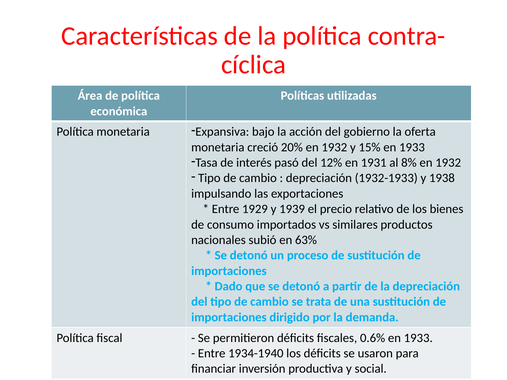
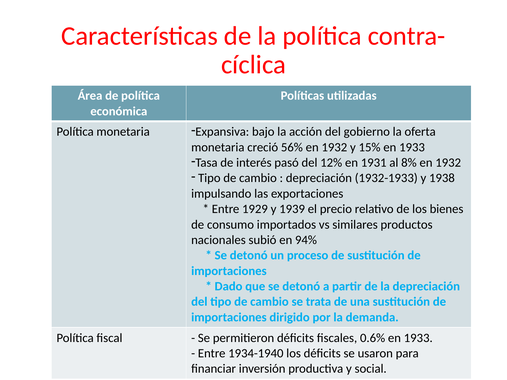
20%: 20% -> 56% (292, 147)
63%: 63% -> 94% (306, 240)
